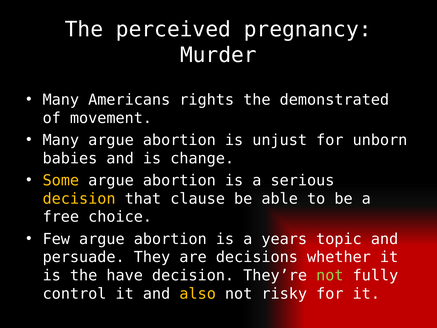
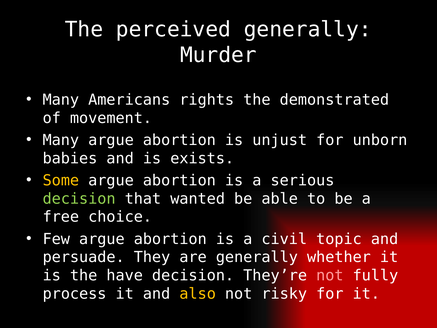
perceived pregnancy: pregnancy -> generally (308, 30)
change: change -> exists (202, 158)
decision colour: yellow -> light green (79, 199)
clause: clause -> wanted (198, 199)
years: years -> civil (284, 239)
are decisions: decisions -> generally (257, 257)
not colour: light green -> pink (330, 275)
control: control -> process (75, 293)
